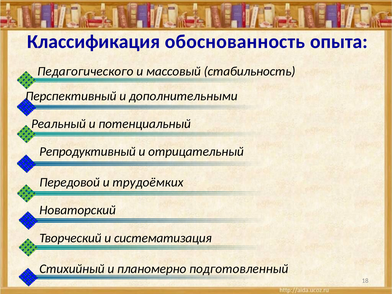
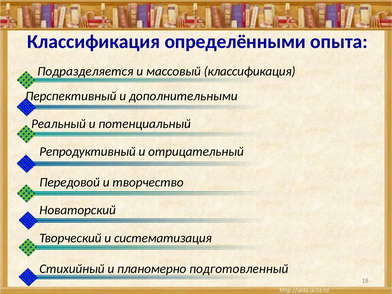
обоснованность: обоснованность -> определёнными (235, 42)
Педагогического: Педагогического -> Подразделяется (85, 71)
массовый стабильность: стабильность -> классификация (250, 71)
трудоёмких: трудоёмких -> творчество (148, 182)
